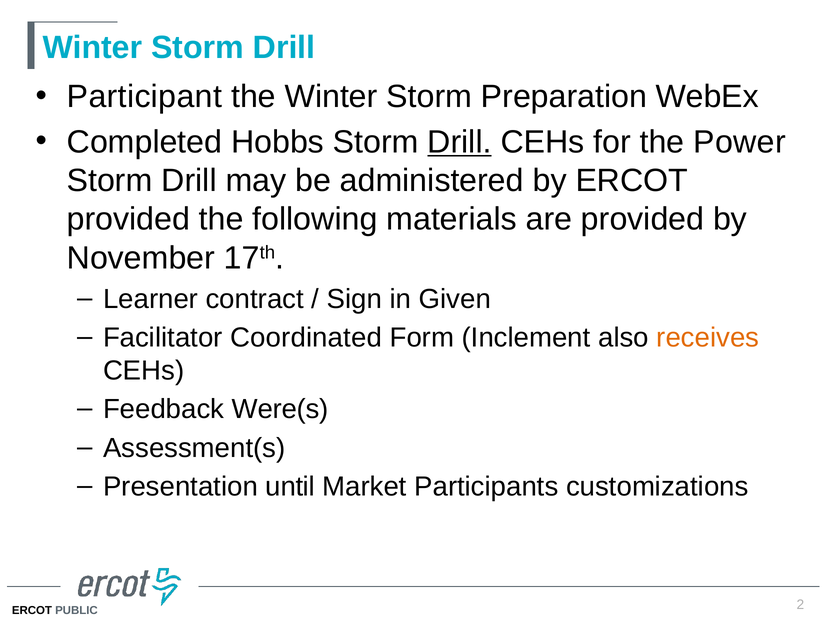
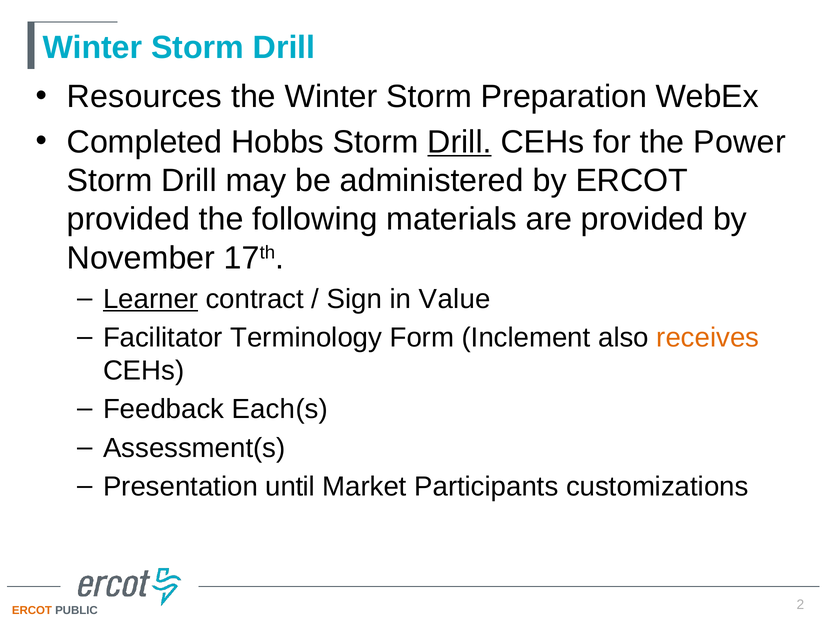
Participant: Participant -> Resources (144, 97)
Learner underline: none -> present (151, 299)
Given: Given -> Value (455, 299)
Coordinated: Coordinated -> Terminology (306, 338)
Were(s: Were(s -> Each(s (280, 409)
ERCOT colour: black -> orange (32, 610)
